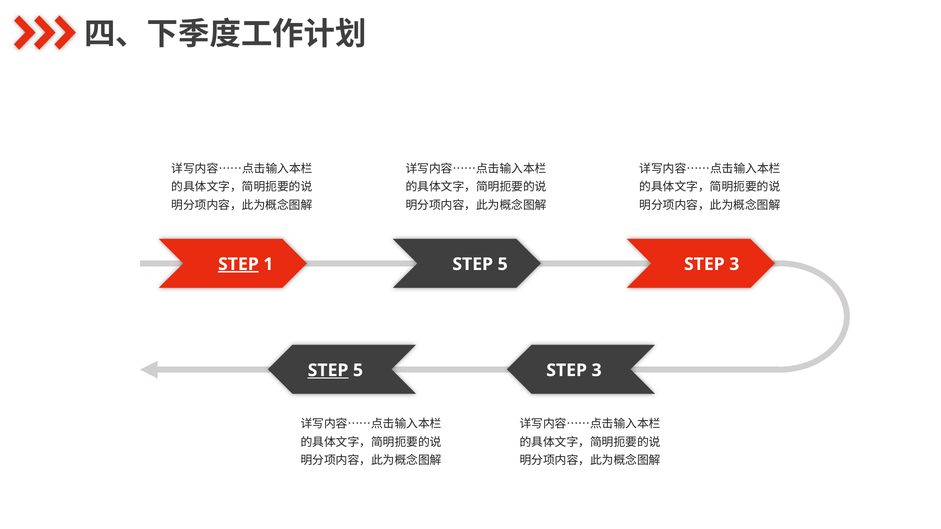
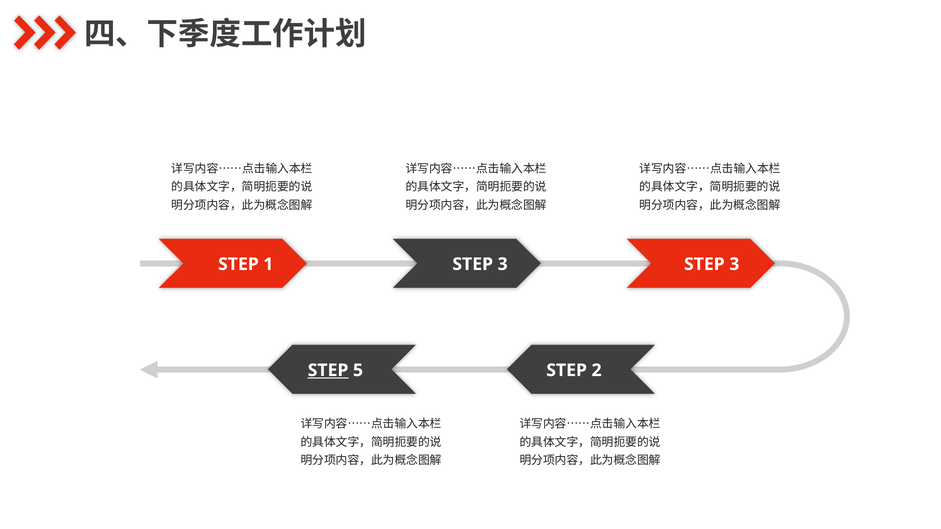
STEP underline: present -> none (238, 264)
5: 5 -> 3 (503, 264)
3: 3 -> 2 (597, 370)
